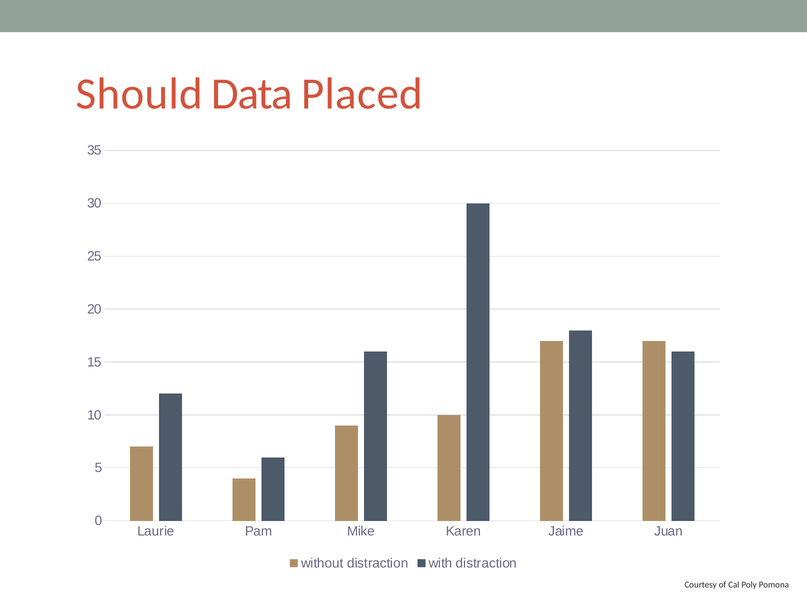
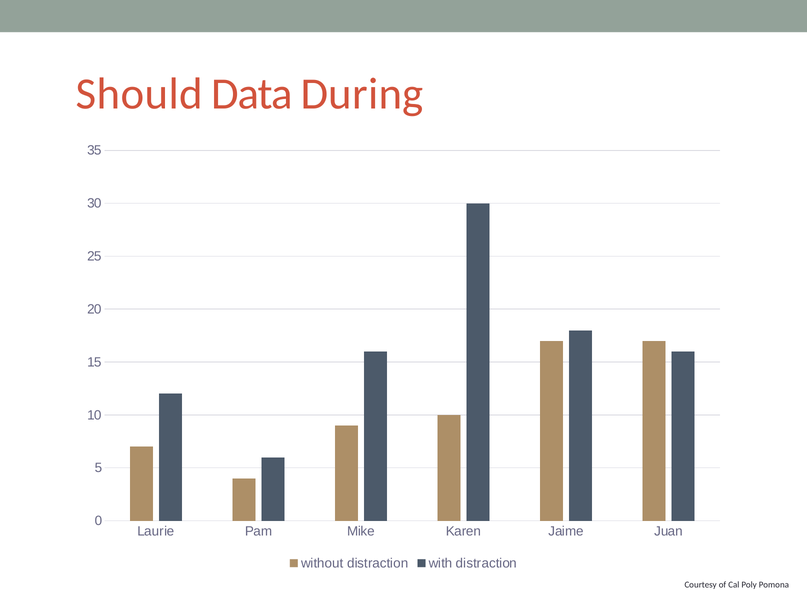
Placed: Placed -> During (362, 94)
